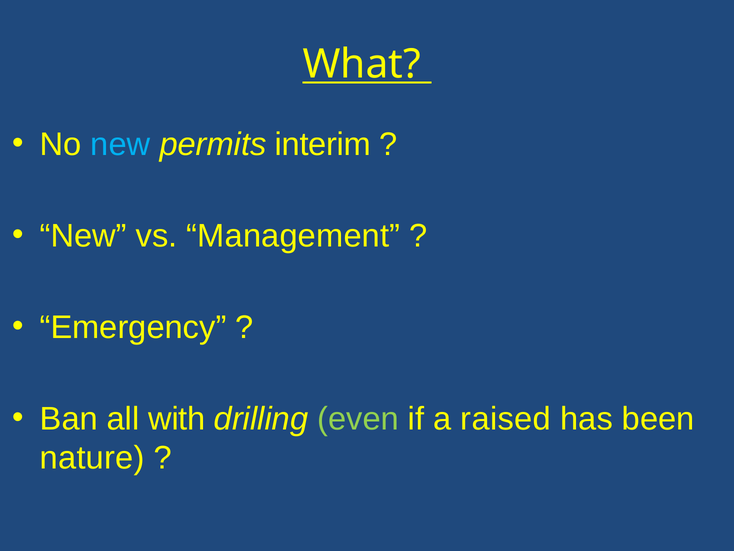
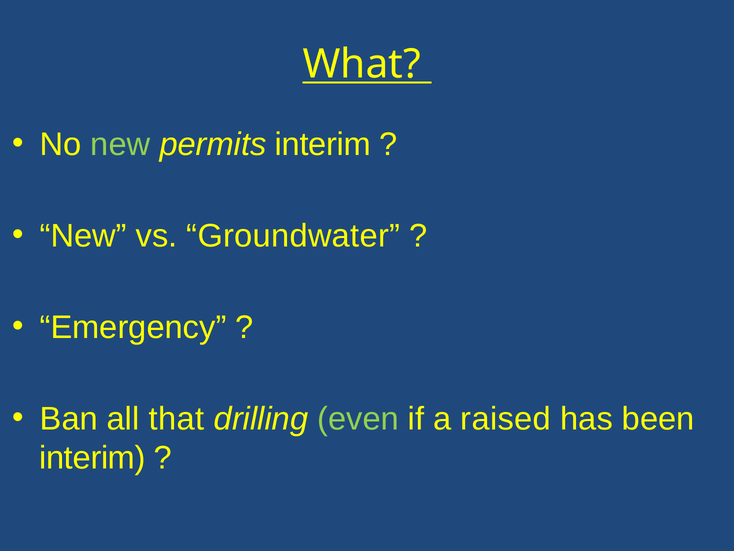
new colour: light blue -> light green (120, 144)
Management: Management -> Groundwater (293, 236)
with: with -> that (176, 419)
nature: nature -> interim (92, 458)
